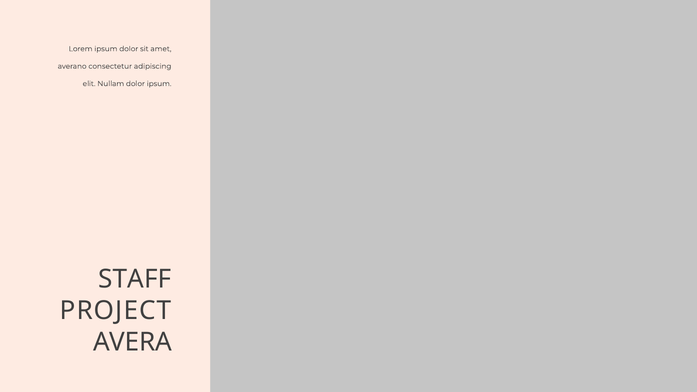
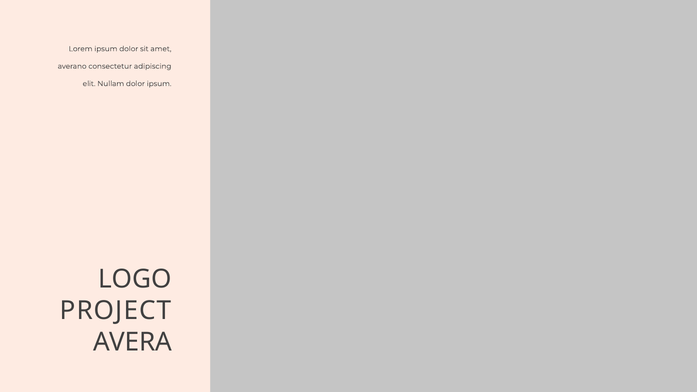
STAFF: STAFF -> LOGO (135, 279)
